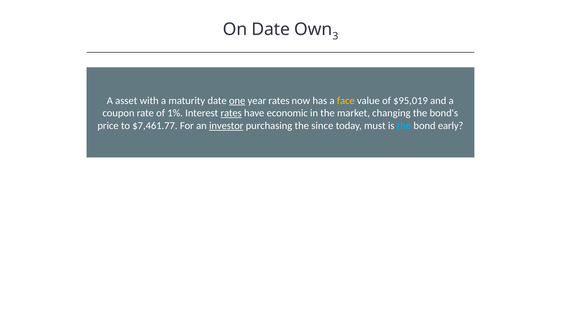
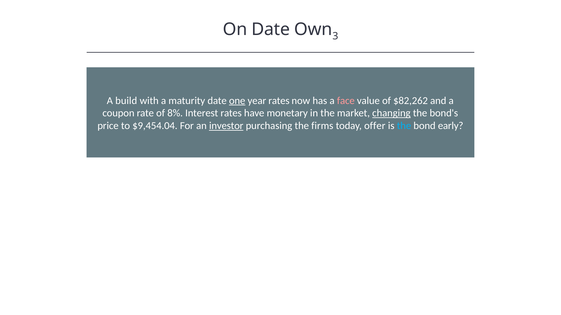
asset: asset -> build (126, 101)
face colour: yellow -> pink (346, 101)
$95,019: $95,019 -> $82,262 (411, 101)
1%: 1% -> 8% (175, 113)
rates underline: present -> none (231, 113)
economic: economic -> monetary (287, 113)
changing underline: none -> present (391, 113)
$7,461.77: $7,461.77 -> $9,454.04 (155, 126)
since: since -> firms (322, 126)
must: must -> offer (375, 126)
